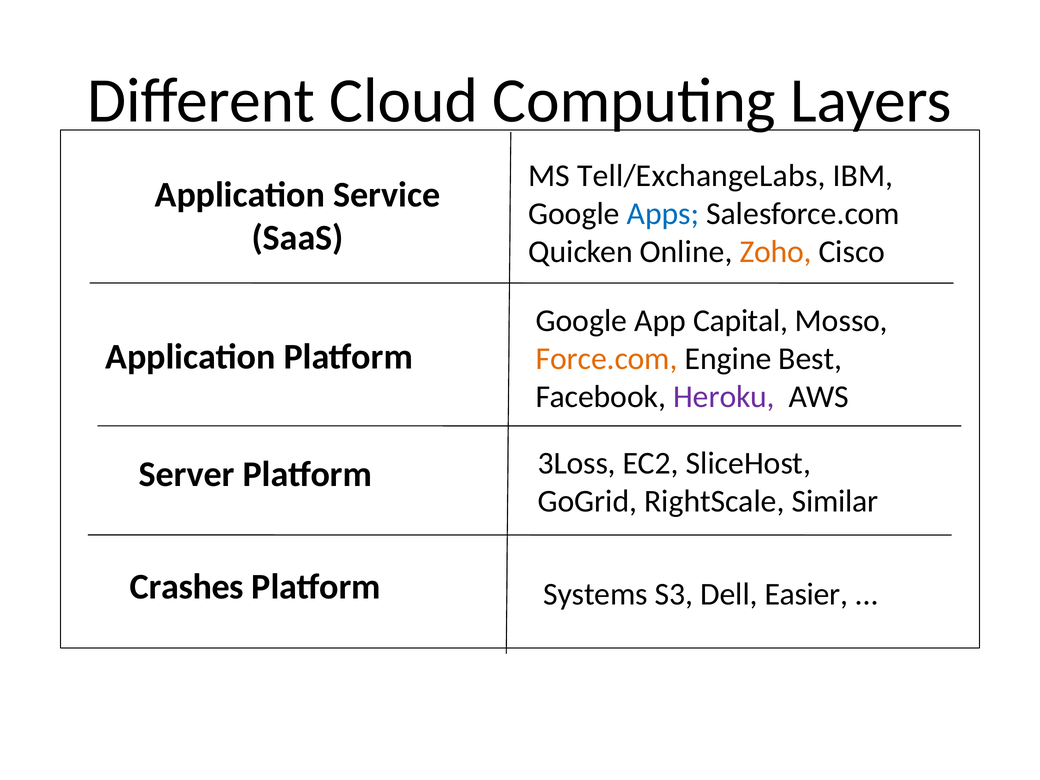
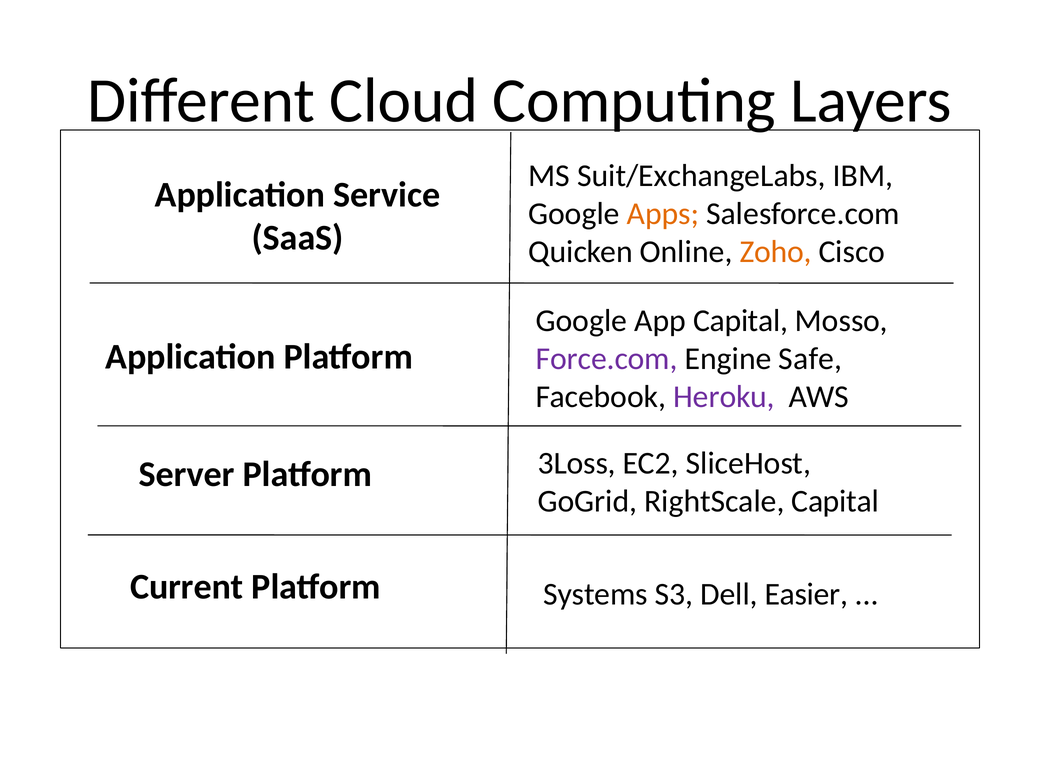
Tell/ExchangeLabs: Tell/ExchangeLabs -> Suit/ExchangeLabs (701, 176)
Apps colour: blue -> orange (663, 214)
Force.com colour: orange -> purple (607, 359)
Best: Best -> Safe (810, 359)
RightScale Similar: Similar -> Capital (835, 501)
Crashes: Crashes -> Current (187, 587)
